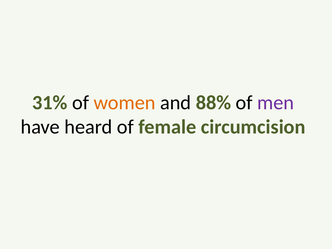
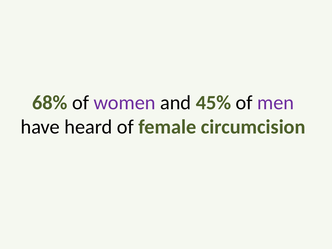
31%: 31% -> 68% (50, 103)
women colour: orange -> purple (125, 103)
88%: 88% -> 45% (213, 103)
